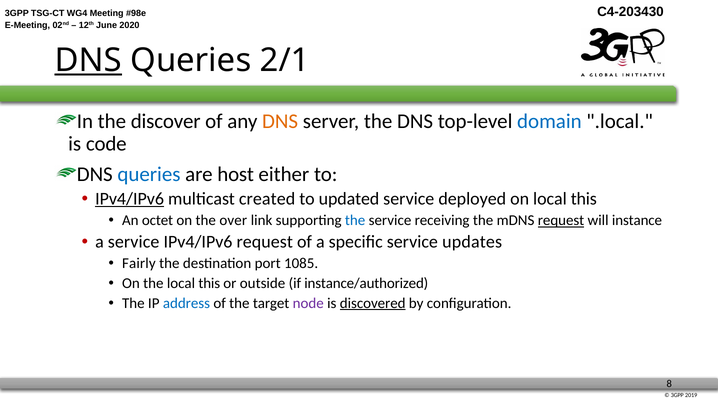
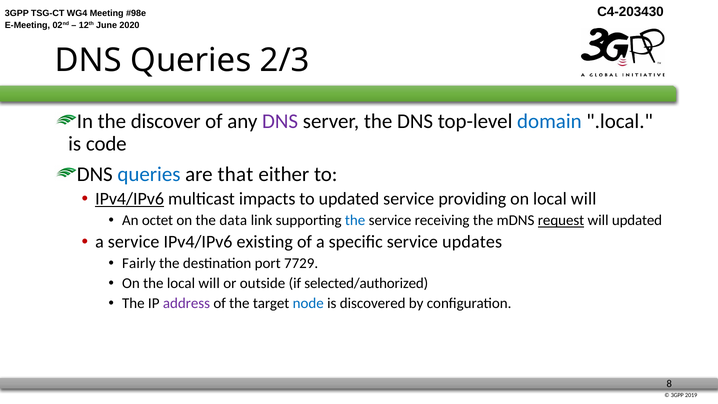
DNS underline: present -> none (88, 60)
2/1: 2/1 -> 2/3 (285, 60)
DNS colour: orange -> purple (280, 121)
host: host -> that (235, 174)
created: created -> impacts (267, 199)
deployed: deployed -> providing (472, 199)
on local this: this -> will (584, 199)
over: over -> data (233, 220)
will instance: instance -> updated (637, 220)
IPv4/IPv6 request: request -> existing (265, 242)
1085: 1085 -> 7729 (301, 263)
the local this: this -> will (209, 283)
instance/authorized: instance/authorized -> selected/authorized (366, 283)
address colour: blue -> purple (186, 303)
node colour: purple -> blue (308, 303)
discovered underline: present -> none (373, 303)
